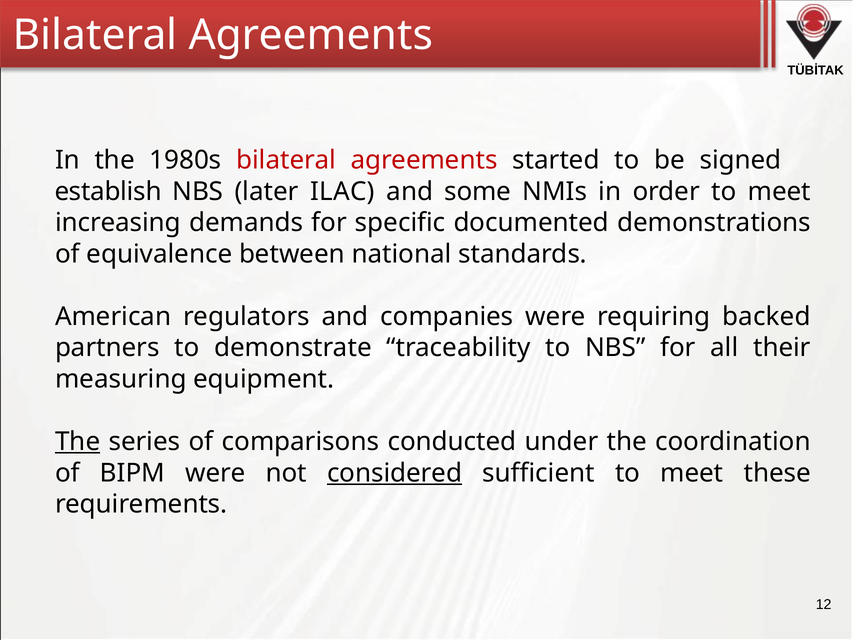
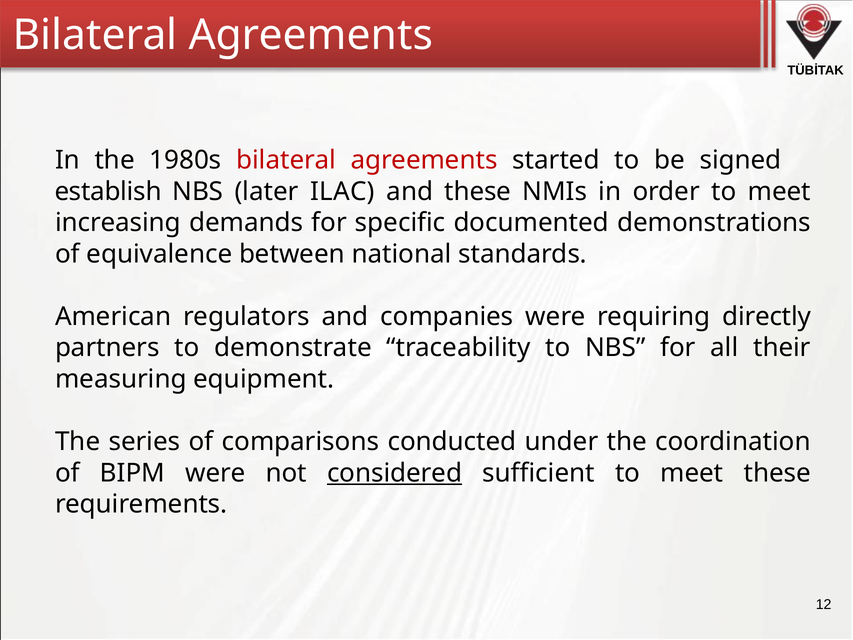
and some: some -> these (478, 191)
backed: backed -> directly (767, 316)
The underline: present -> none (78, 441)
